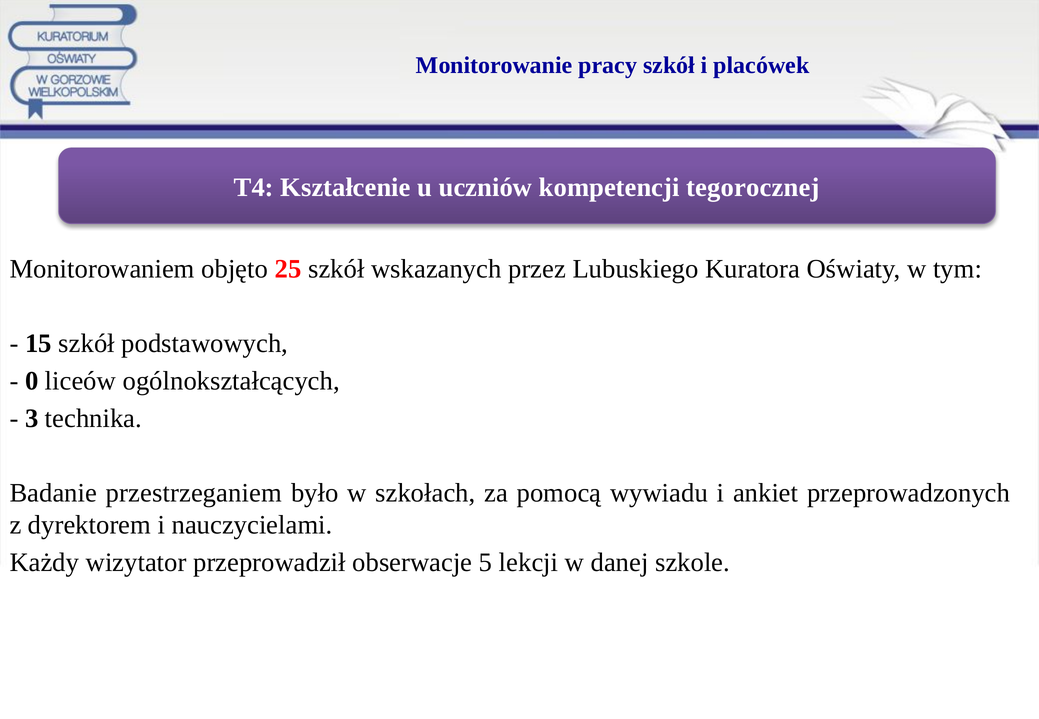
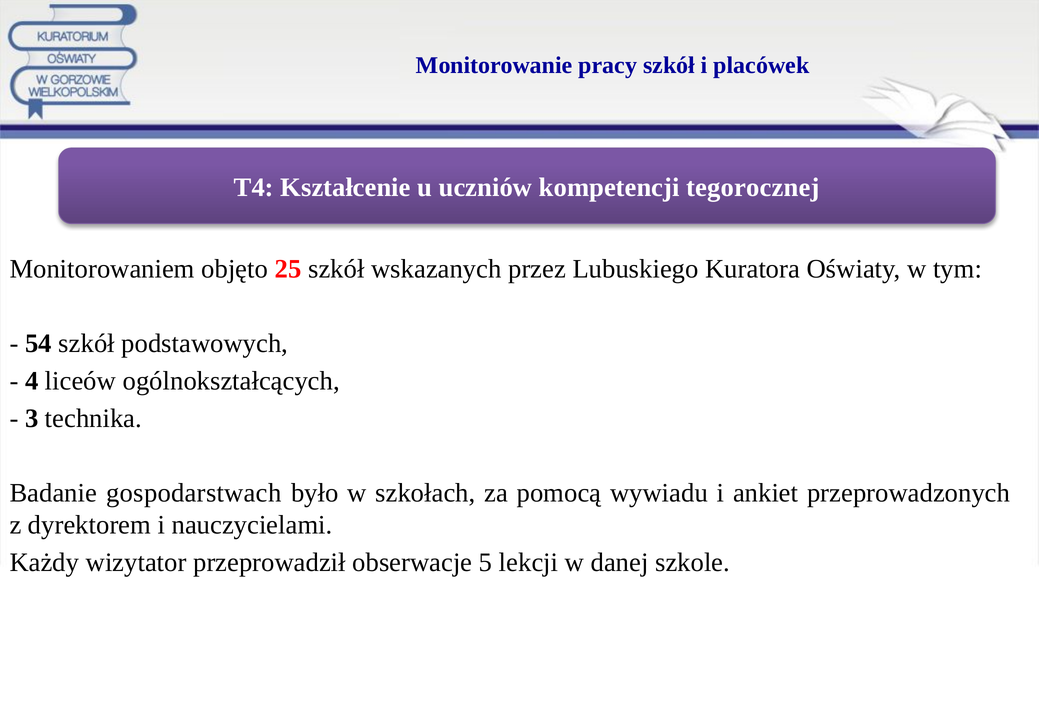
15: 15 -> 54 (38, 344)
0: 0 -> 4 (32, 381)
przestrzeganiem: przestrzeganiem -> gospodarstwach (194, 493)
